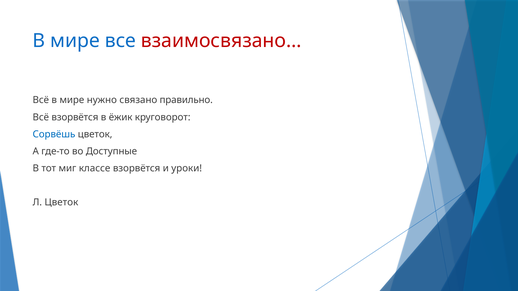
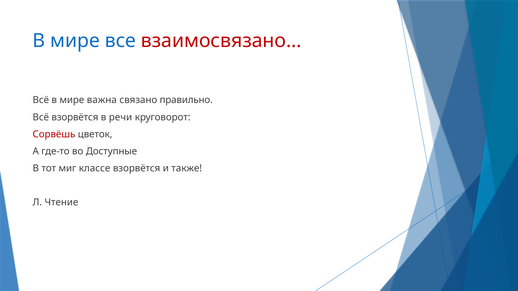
нужно: нужно -> важна (102, 100)
ёжик: ёжик -> речи (121, 117)
Сорвёшь colour: blue -> red (54, 134)
уроки: уроки -> также (187, 168)
Л Цветок: Цветок -> Чтение (61, 203)
